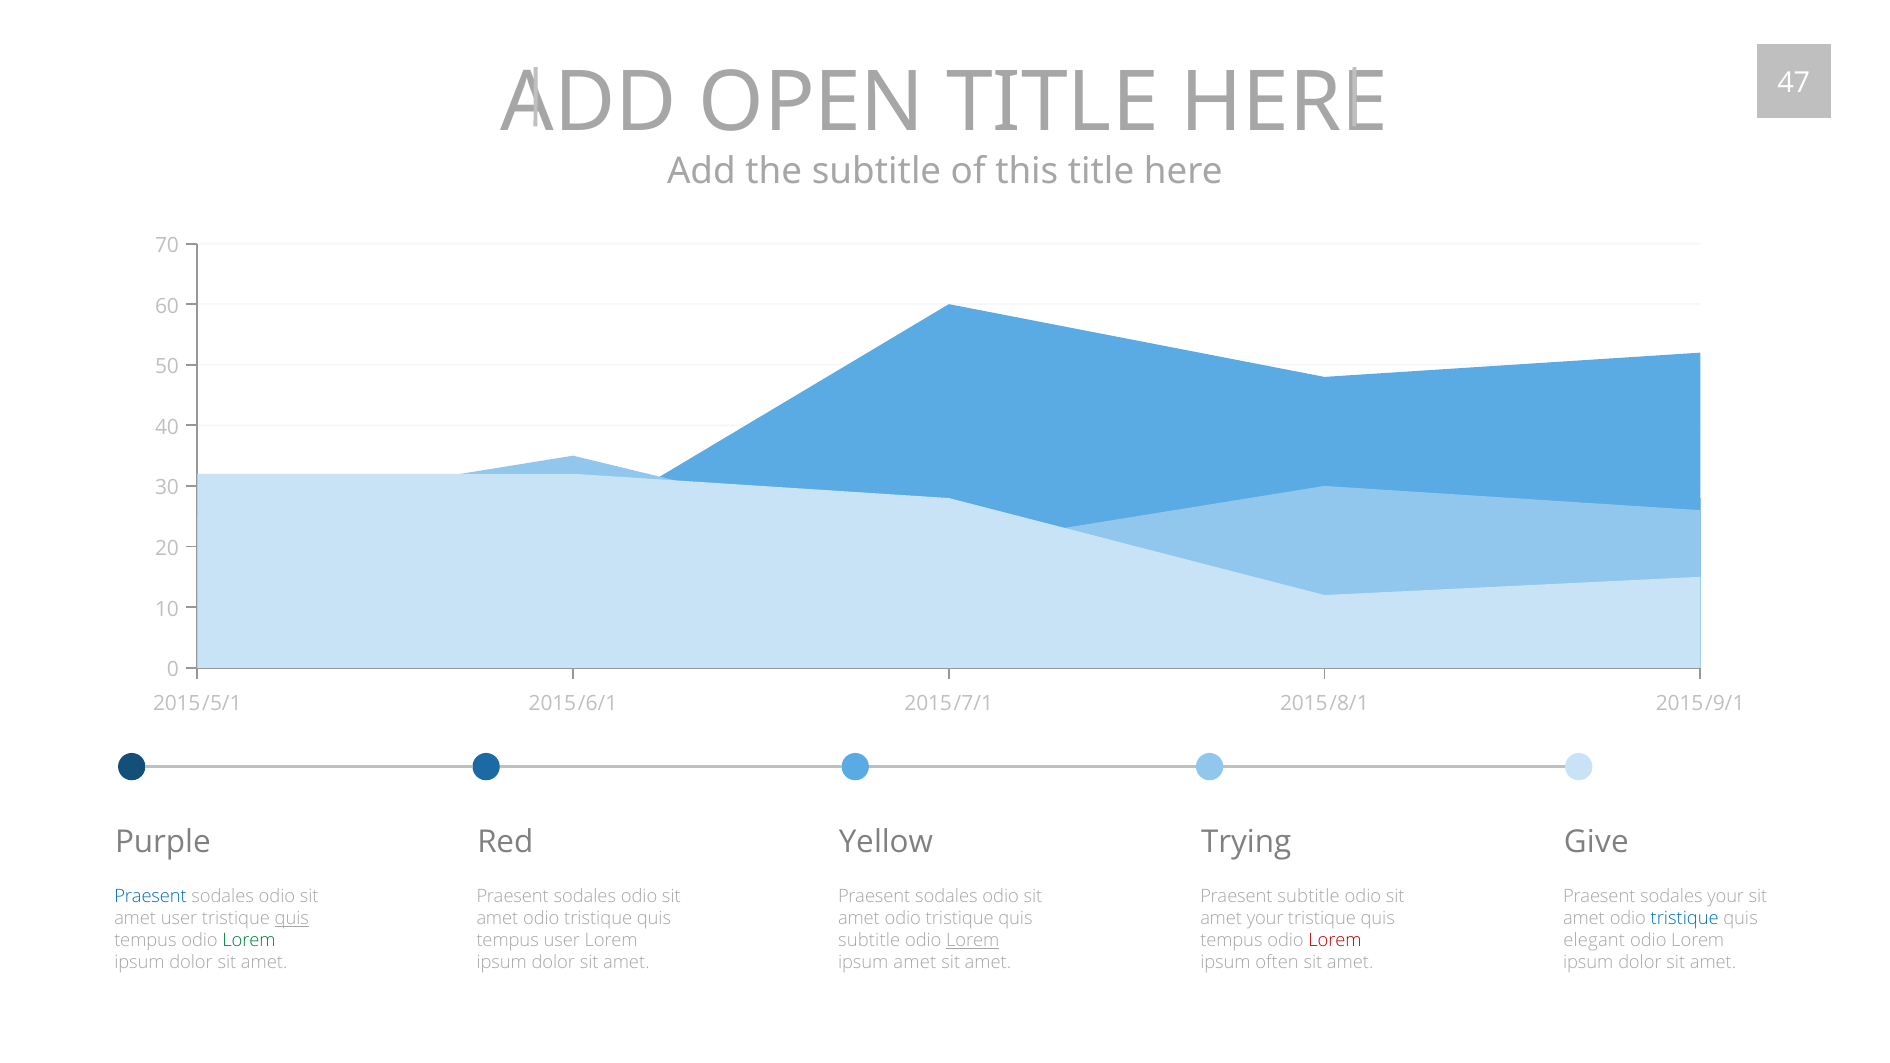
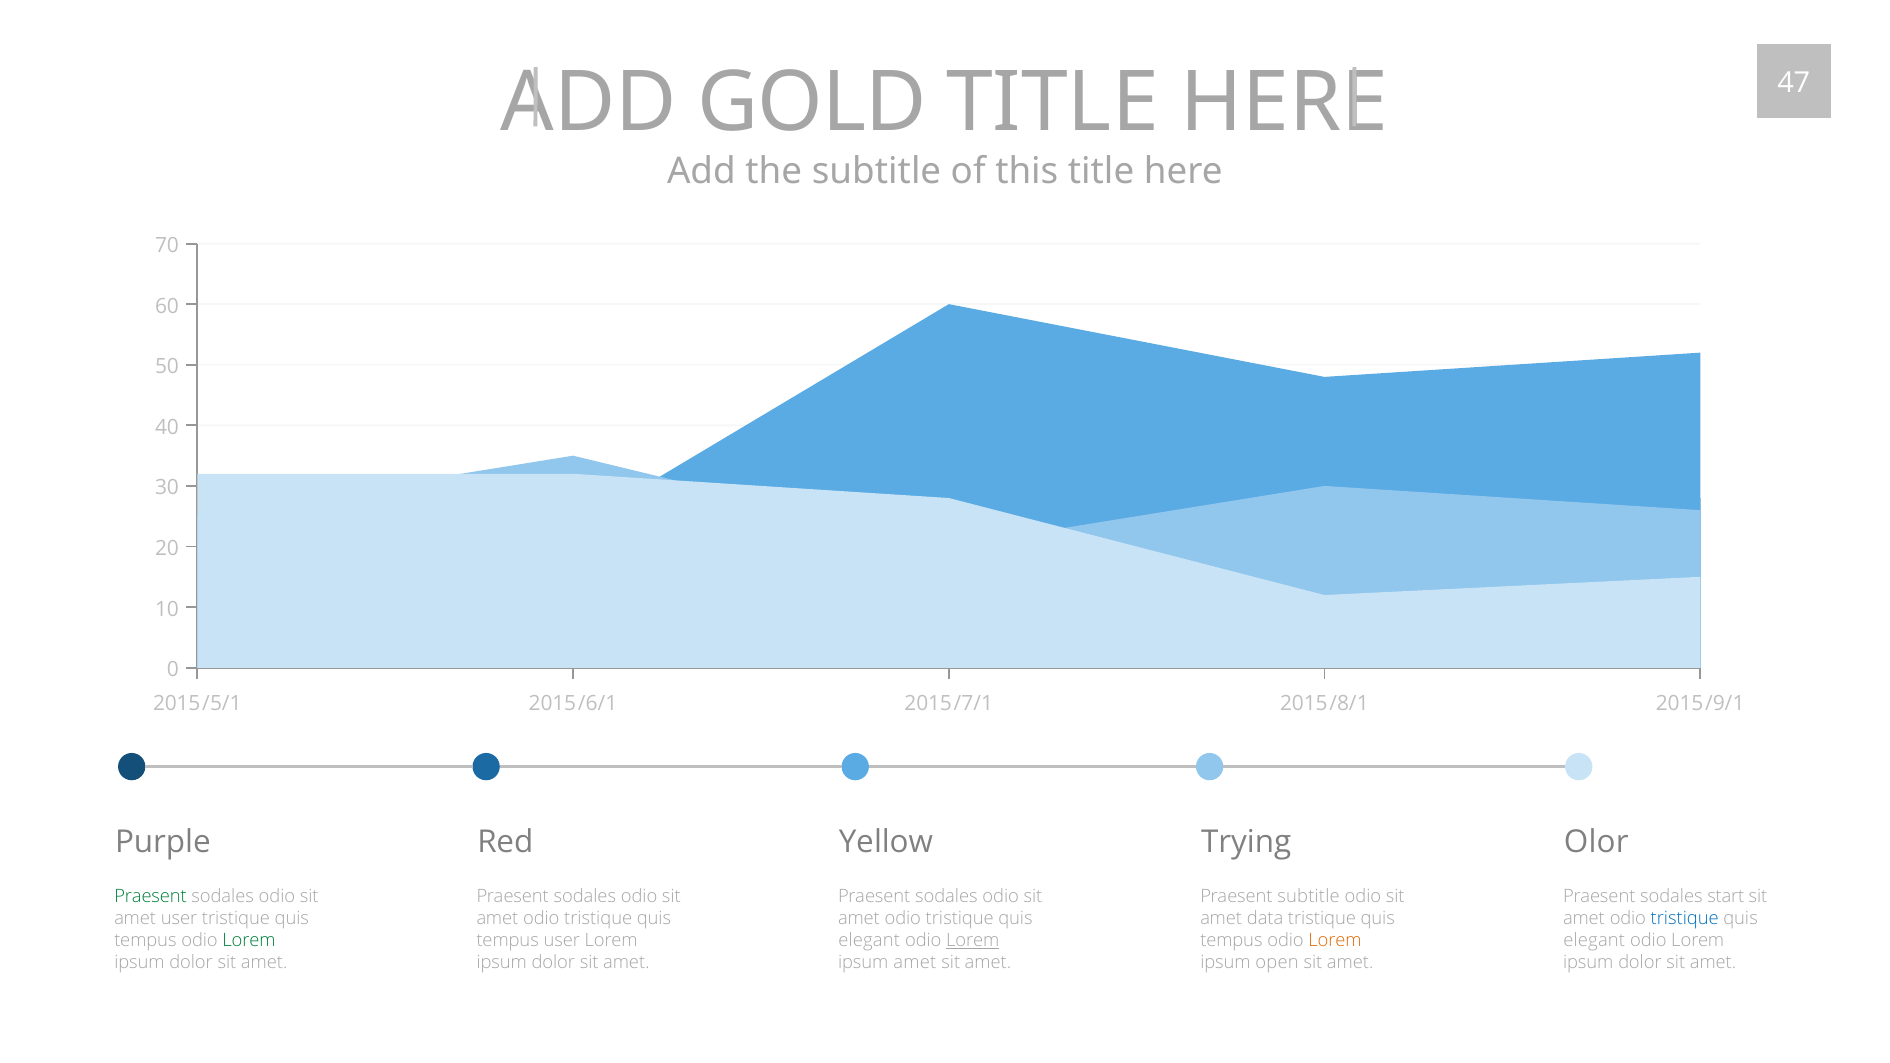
OPEN: OPEN -> GOLD (812, 103)
Give: Give -> Olor (1596, 842)
Praesent colour: blue -> green (150, 897)
sodales your: your -> start (1726, 897)
quis underline: present -> none (292, 919)
amet your: your -> data (1265, 919)
subtitle: subtitle -> elegant (869, 941)
Lorem colour: red -> orange (1335, 941)
often: often -> open (1277, 963)
